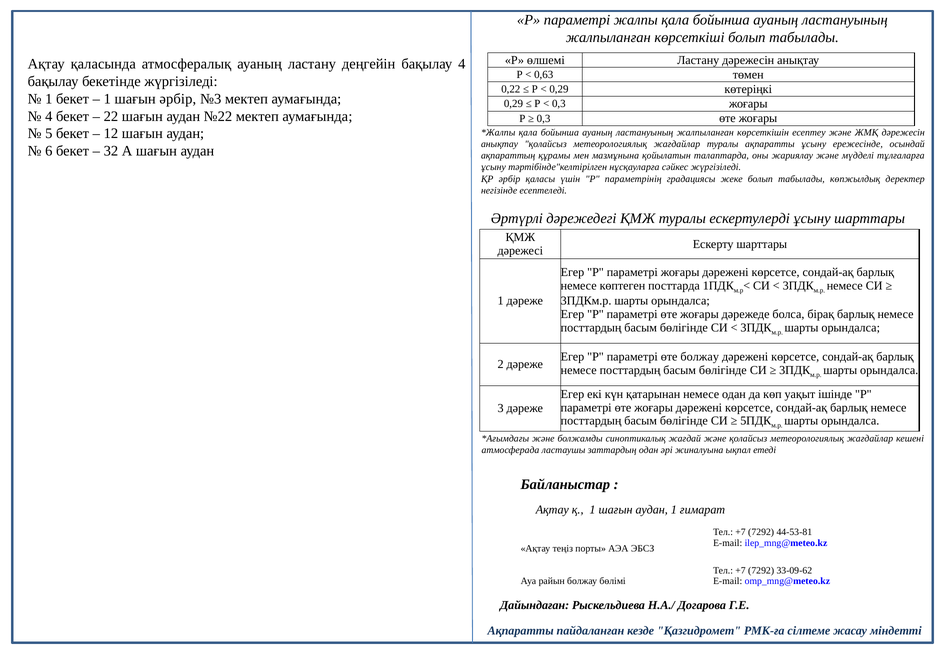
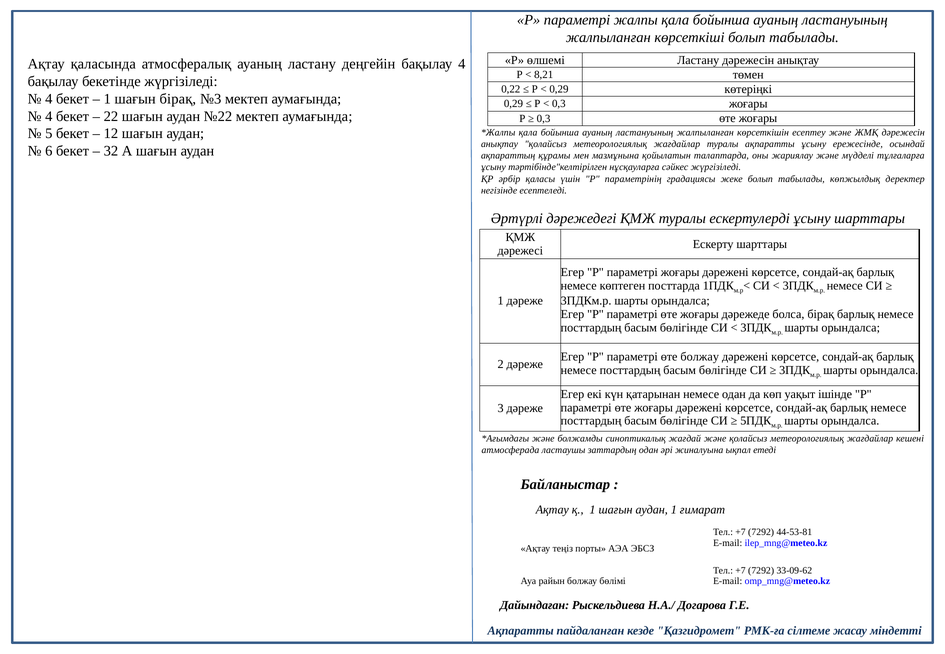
0,63: 0,63 -> 8,21 (544, 75)
1: 1 -> 4 (49, 99)
шағын әрбір: әрбір -> бірақ (178, 99)
